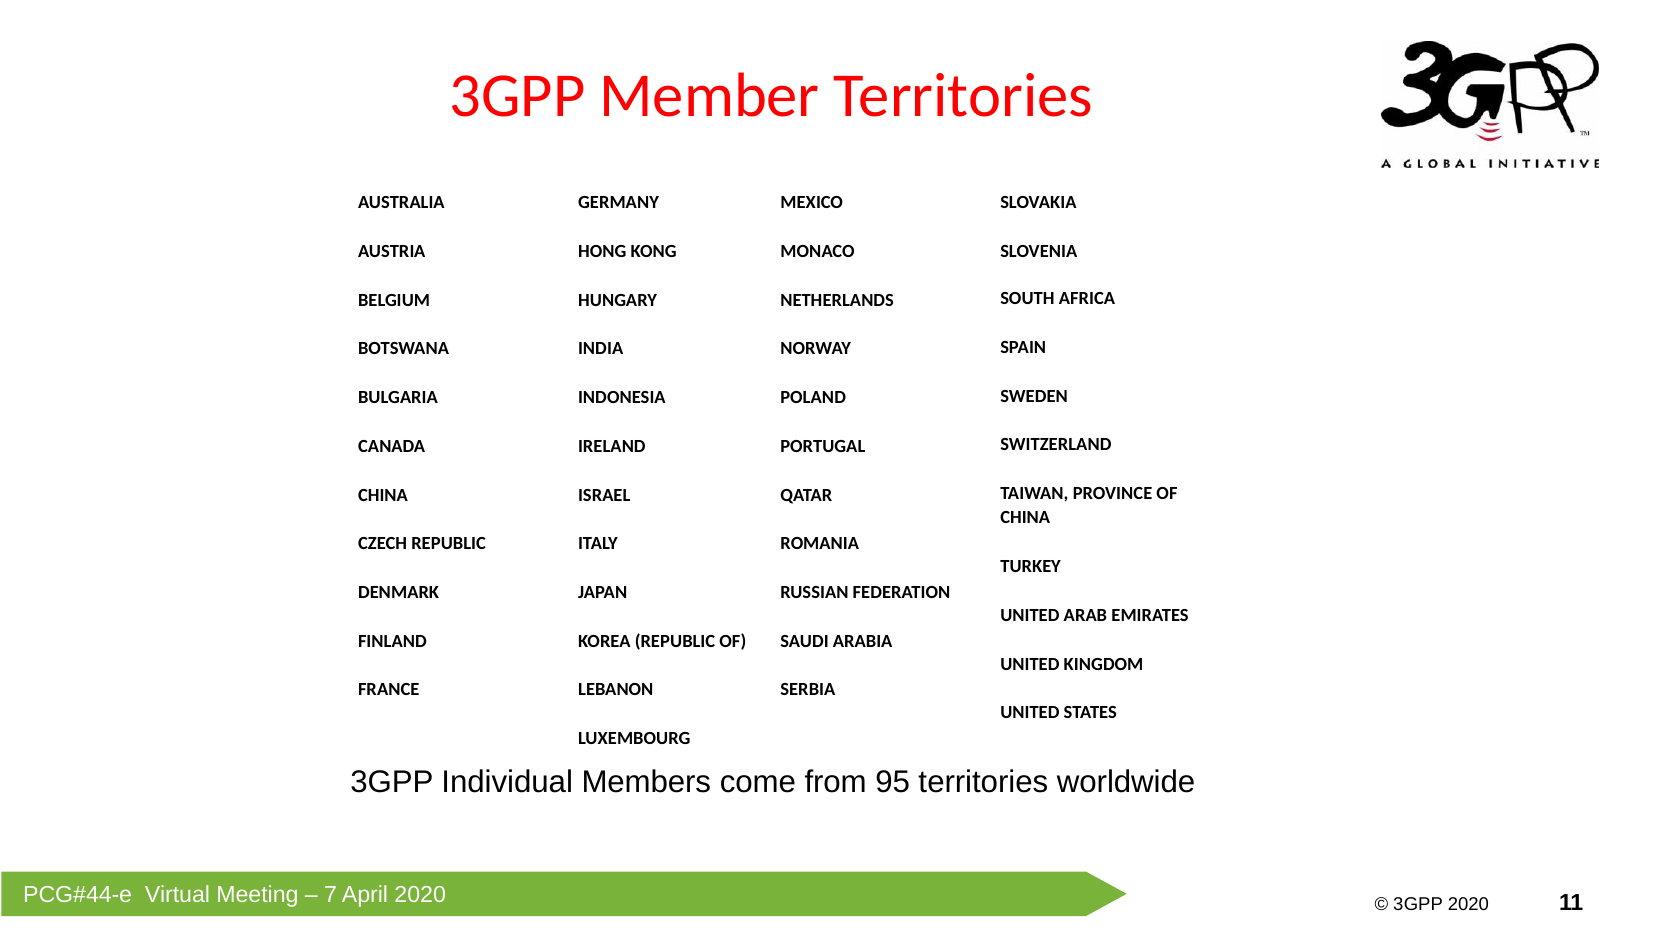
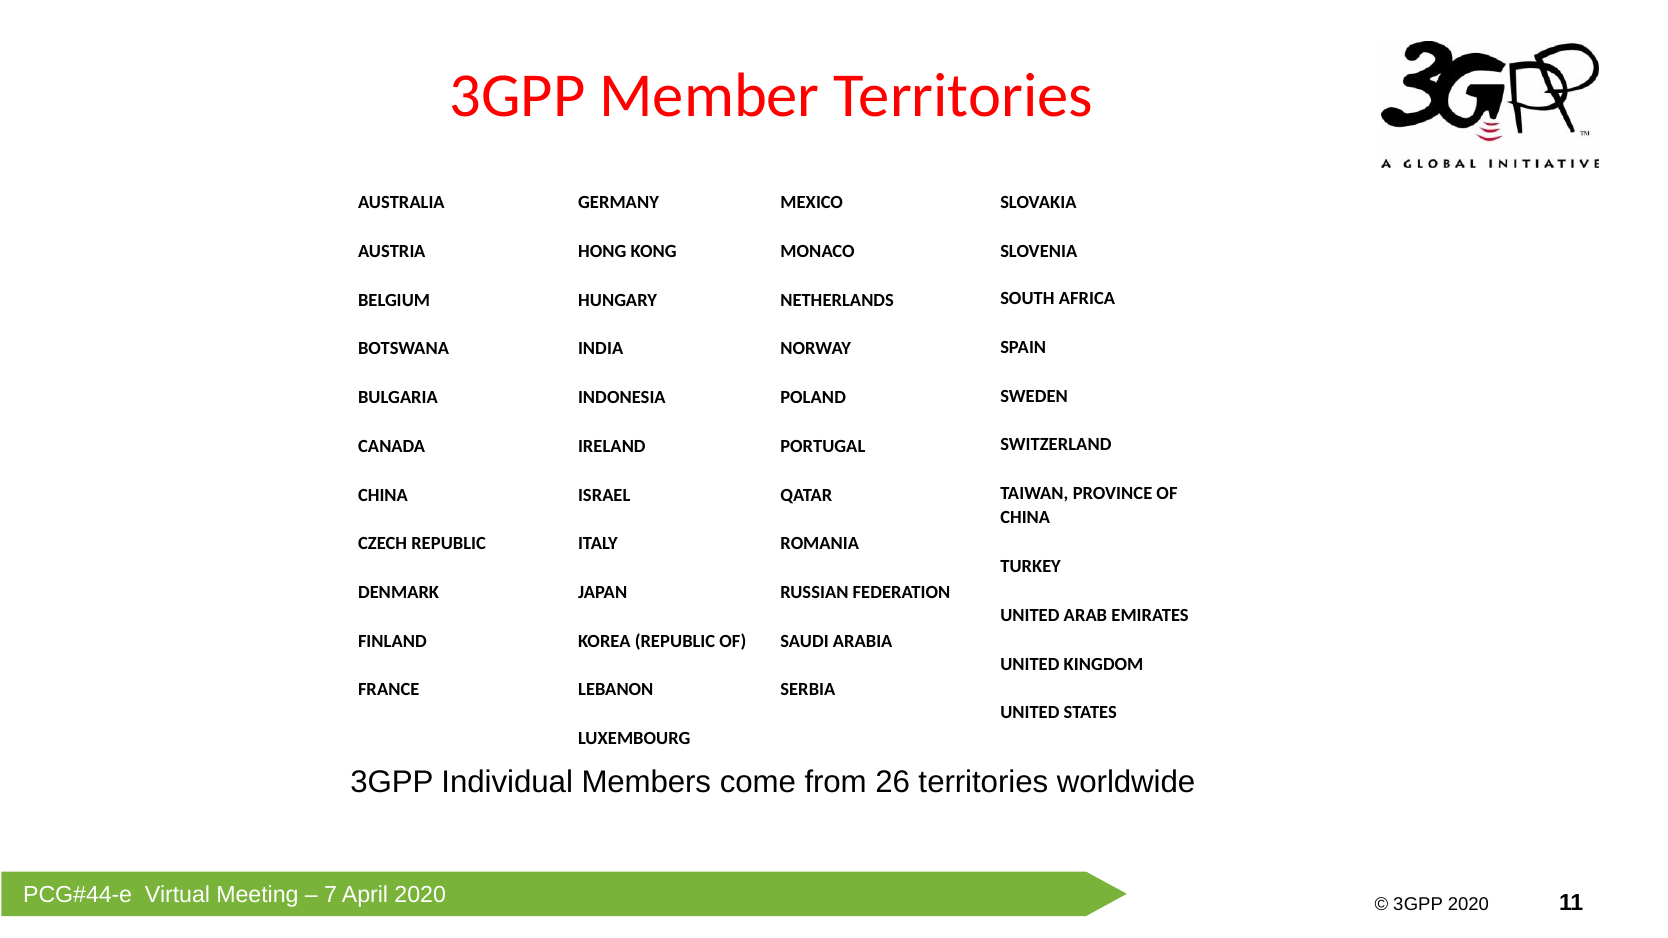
95: 95 -> 26 (893, 782)
